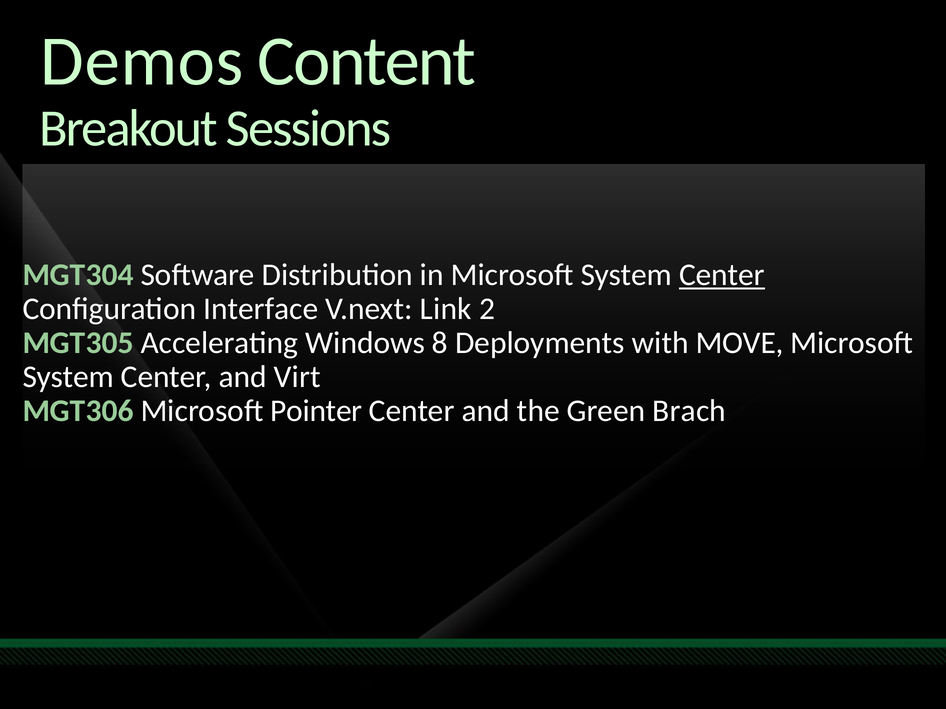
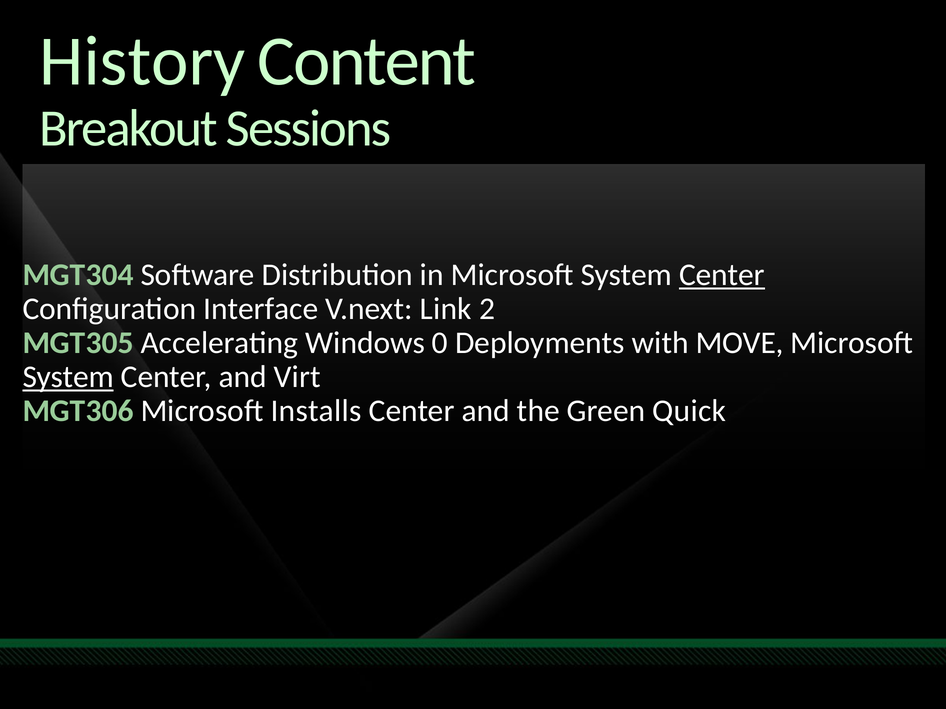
Demos: Demos -> History (142, 62)
8: 8 -> 0 (440, 343)
System underline: none -> present (68, 377)
Pointer: Pointer -> Installs (316, 411)
Brach: Brach -> Quick (689, 411)
